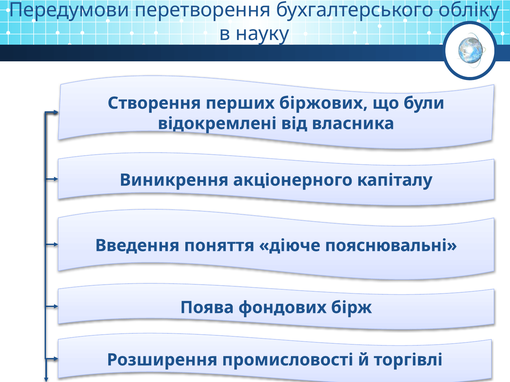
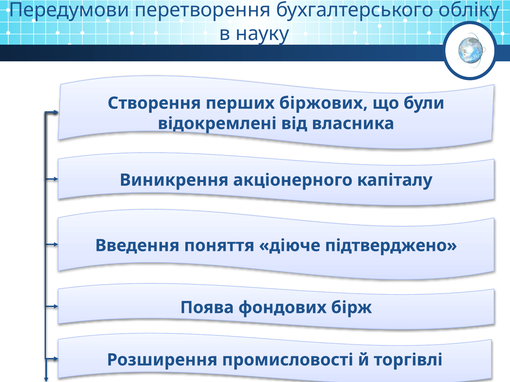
пояснювальні: пояснювальні -> підтверджено (391, 246)
